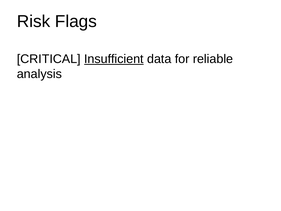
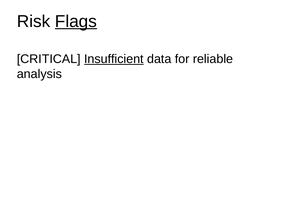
Flags underline: none -> present (76, 21)
